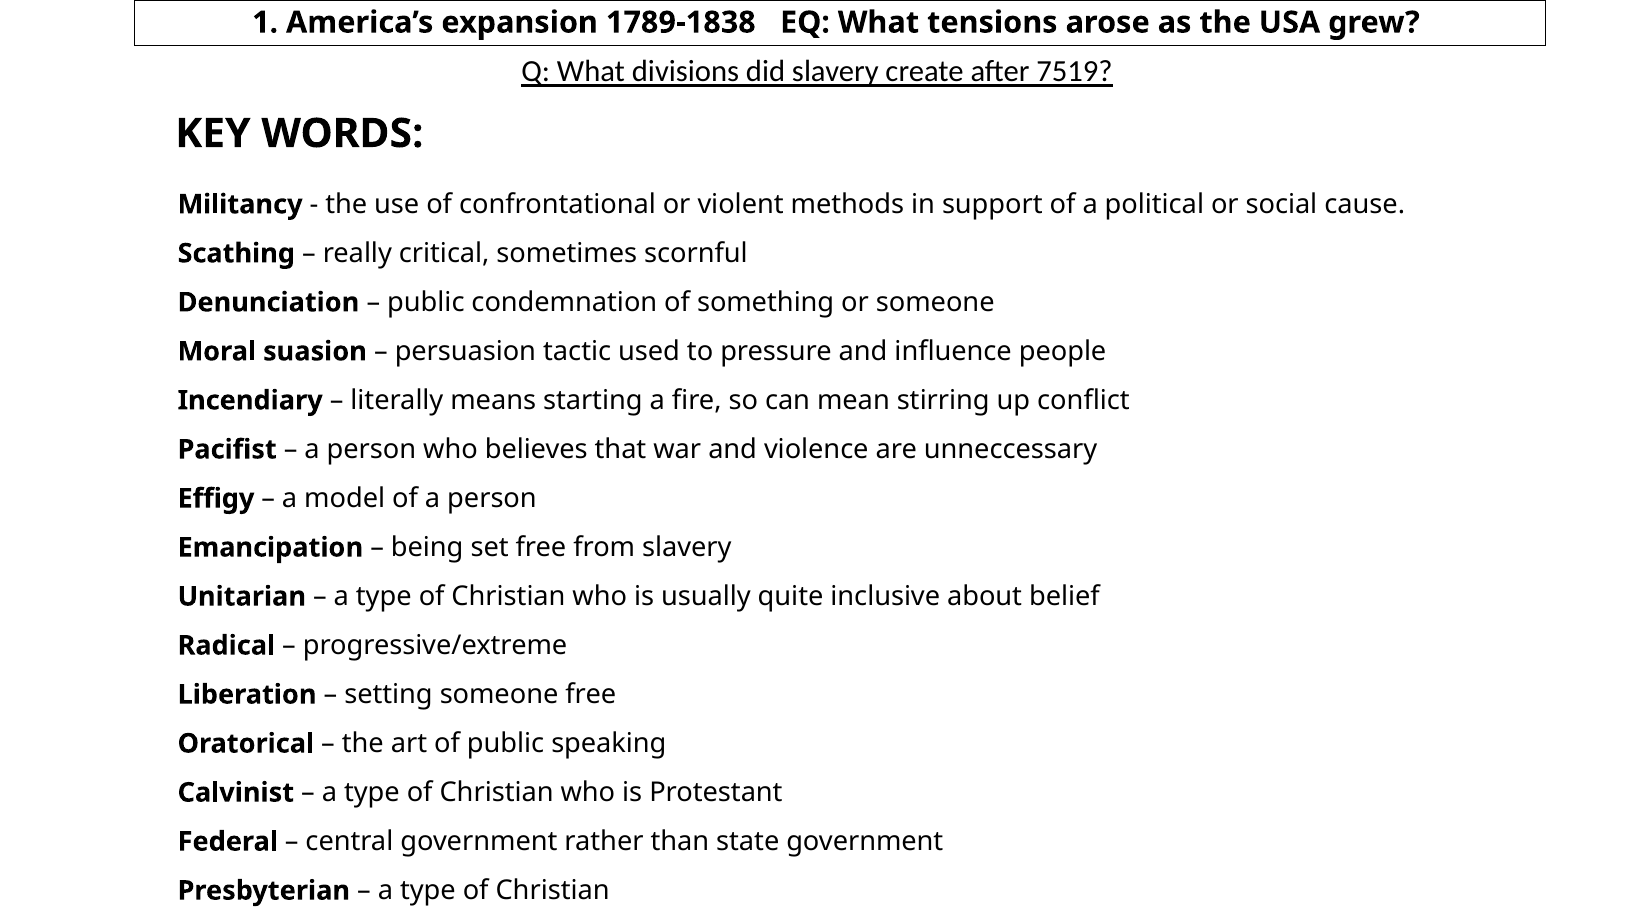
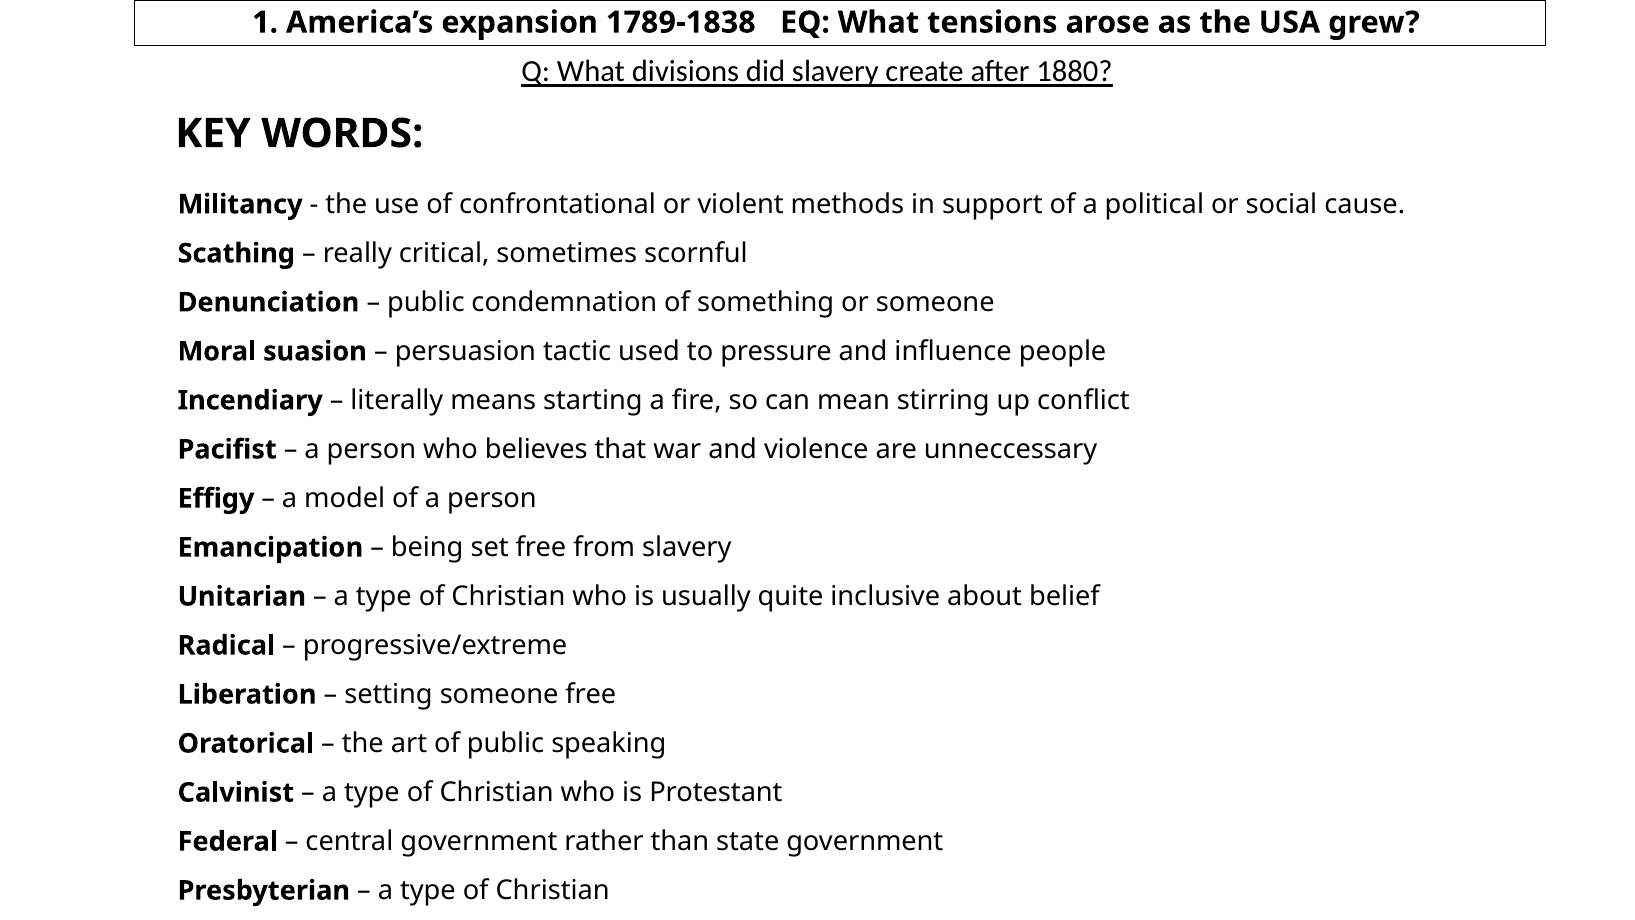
7519: 7519 -> 1880 (1075, 72)
